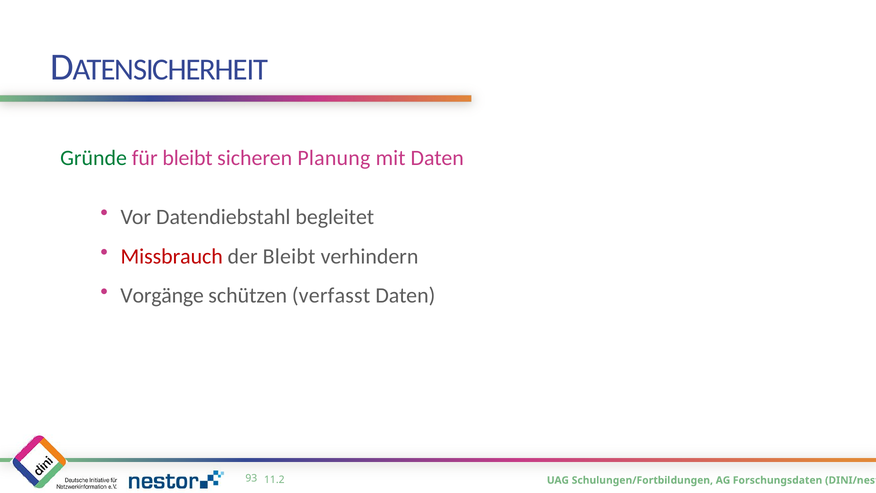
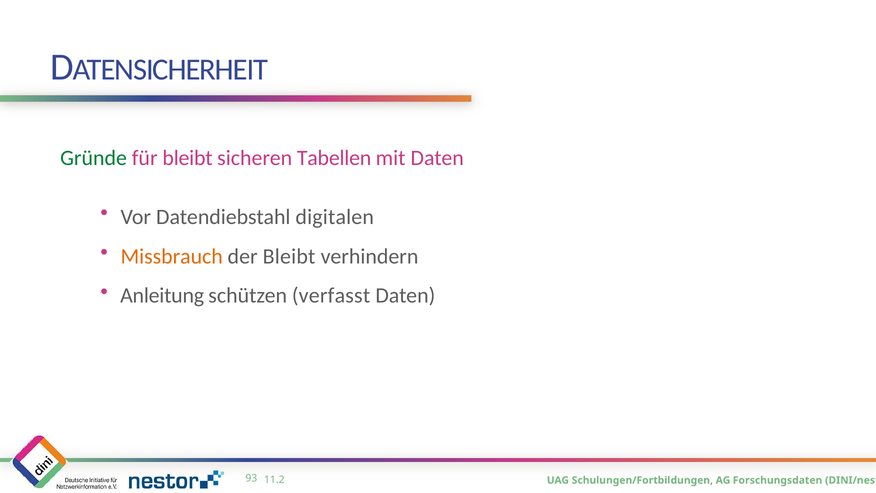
Planung: Planung -> Tabellen (334, 158)
begleitet: begleitet -> digitalen (335, 217)
Missbrauch colour: red -> orange (172, 256)
Vorgänge: Vorgänge -> Anleitung (162, 296)
